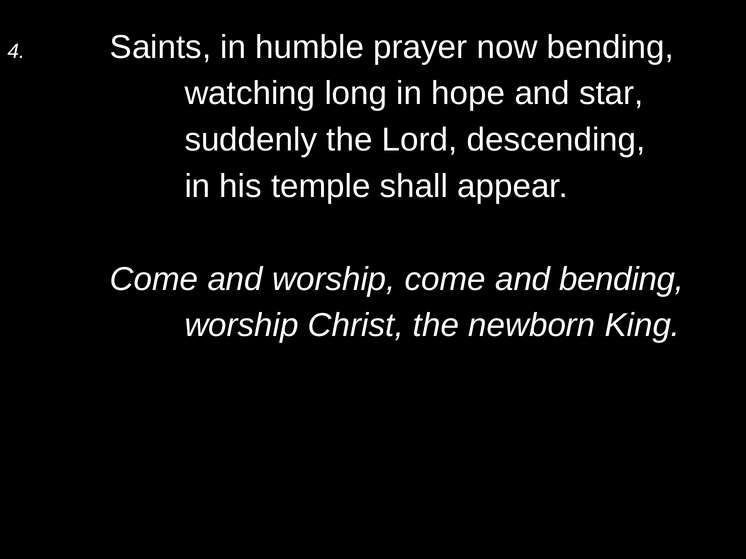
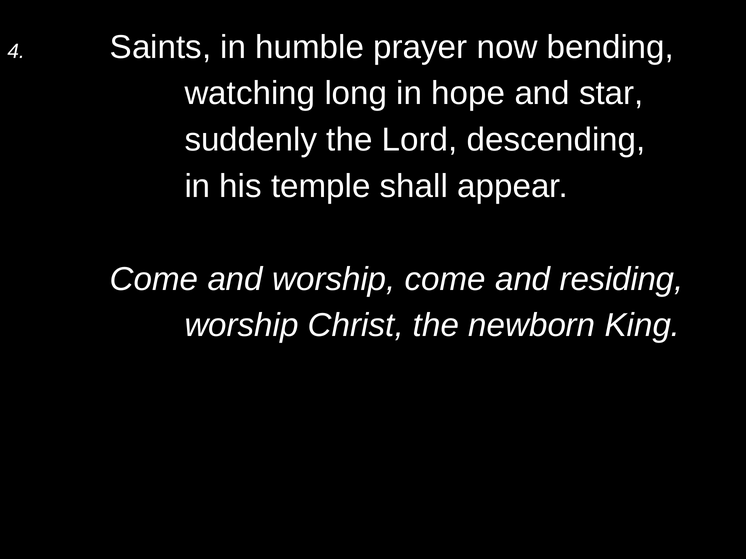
and bending: bending -> residing (622, 279)
